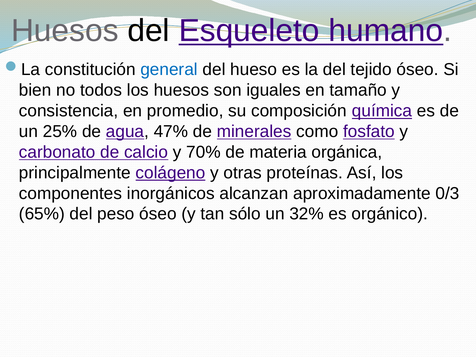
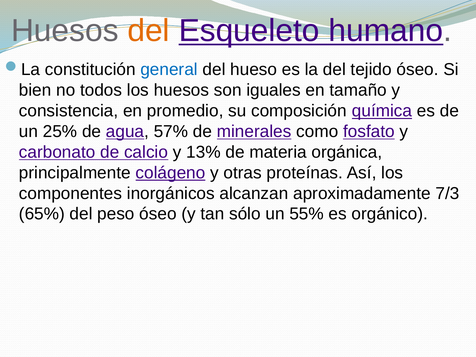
del colour: black -> orange (149, 31)
47%: 47% -> 57% (171, 131)
70%: 70% -> 13% (204, 152)
0/3: 0/3 -> 7/3 (447, 193)
32%: 32% -> 55% (307, 214)
